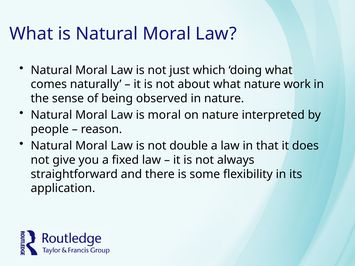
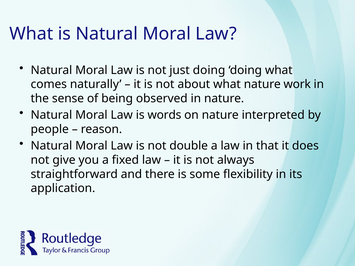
just which: which -> doing (209, 70)
is moral: moral -> words (164, 115)
